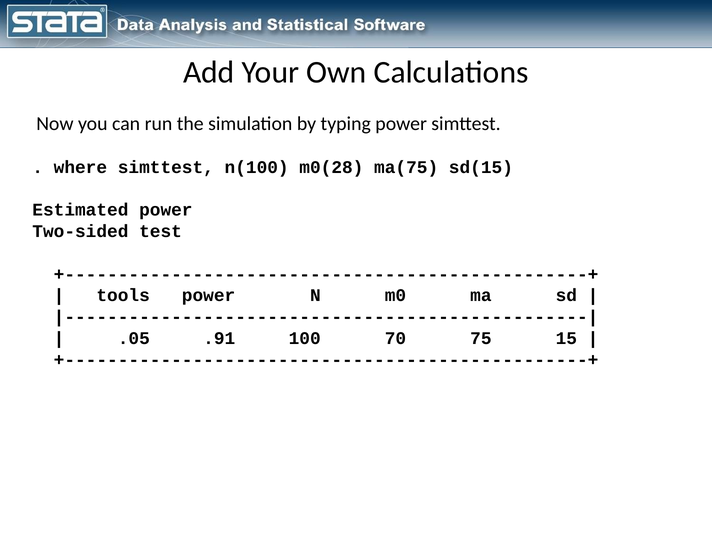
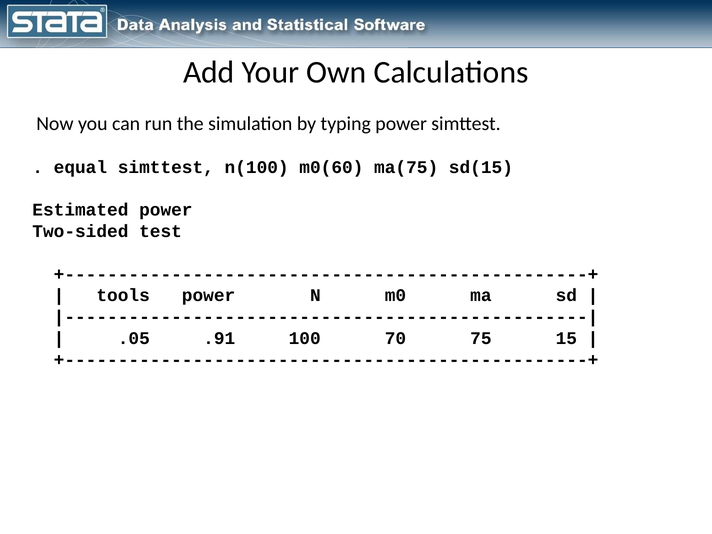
where: where -> equal (80, 167)
m0(28: m0(28 -> m0(60 (331, 167)
